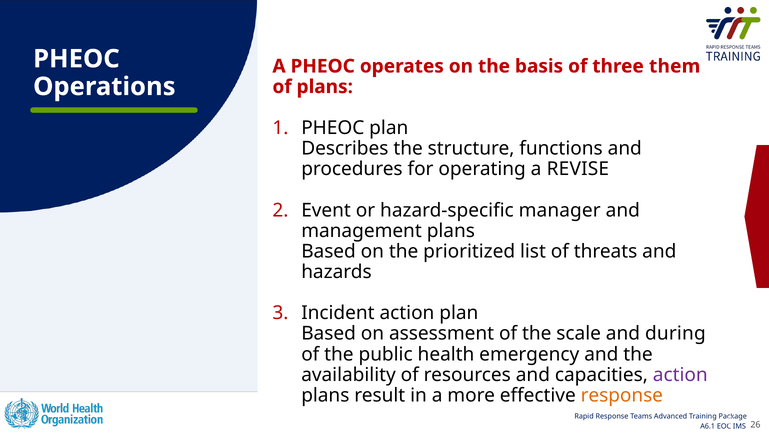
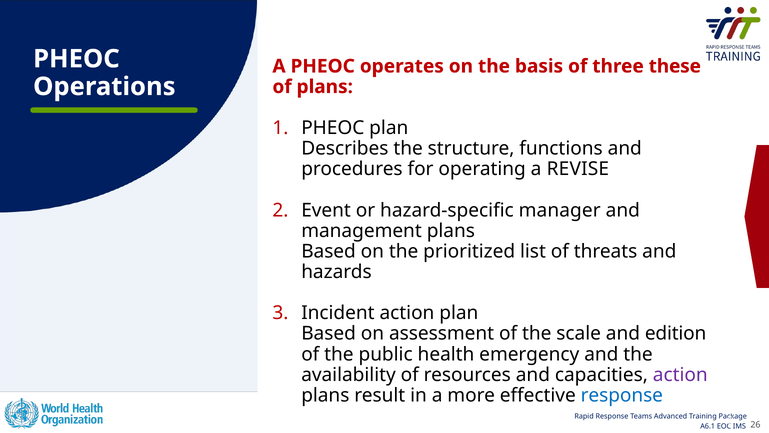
them: them -> these (675, 66)
during: during -> edition (676, 333)
response colour: orange -> blue (622, 395)
